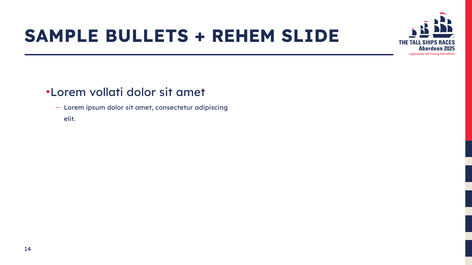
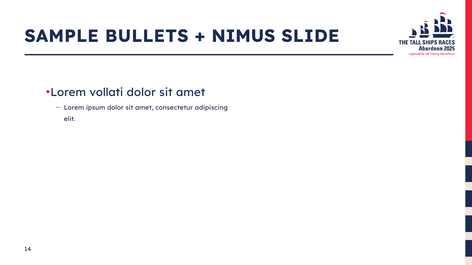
REHEM: REHEM -> NIMUS (243, 36)
